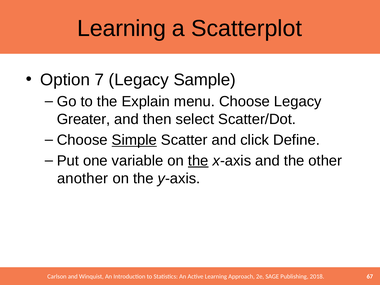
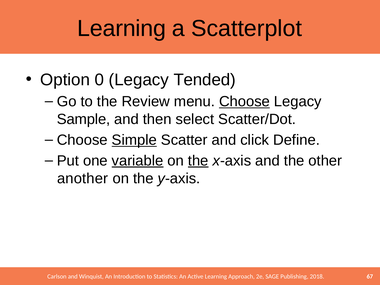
7: 7 -> 0 (99, 80)
Sample: Sample -> Tended (205, 80)
Explain: Explain -> Review (146, 102)
Choose underline: none -> present (244, 102)
Greater: Greater -> Sample (84, 119)
variable underline: none -> present (138, 161)
